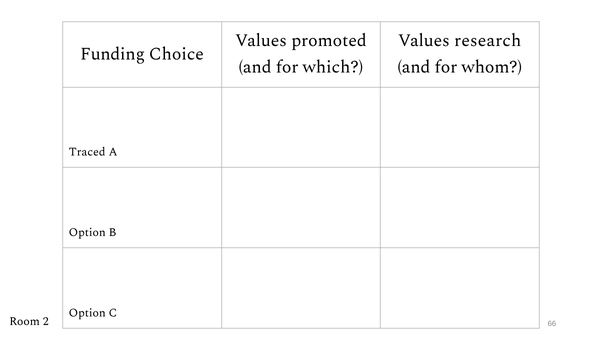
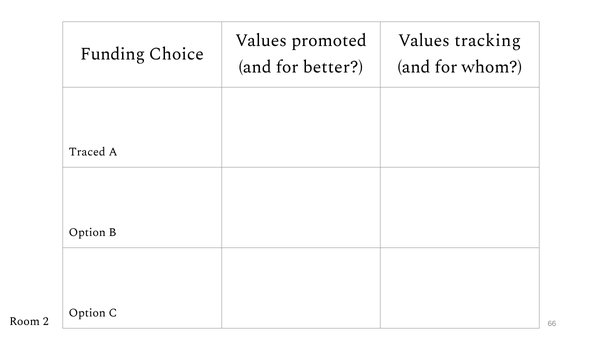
research: research -> tracking (488, 40)
which: which -> better (333, 67)
